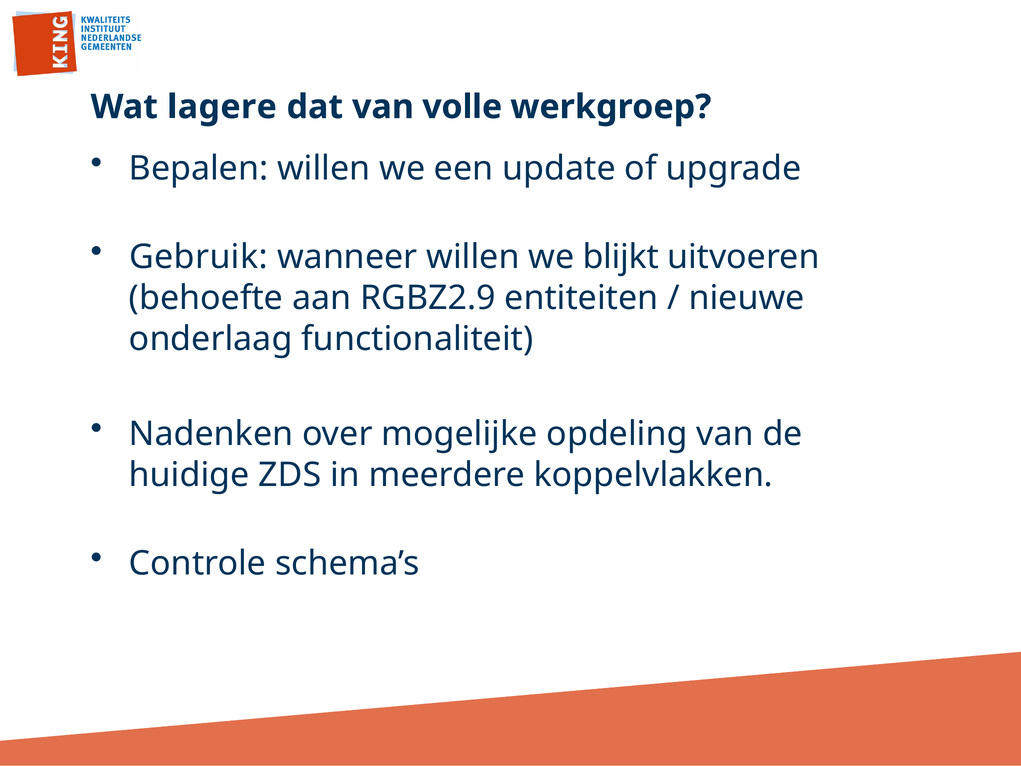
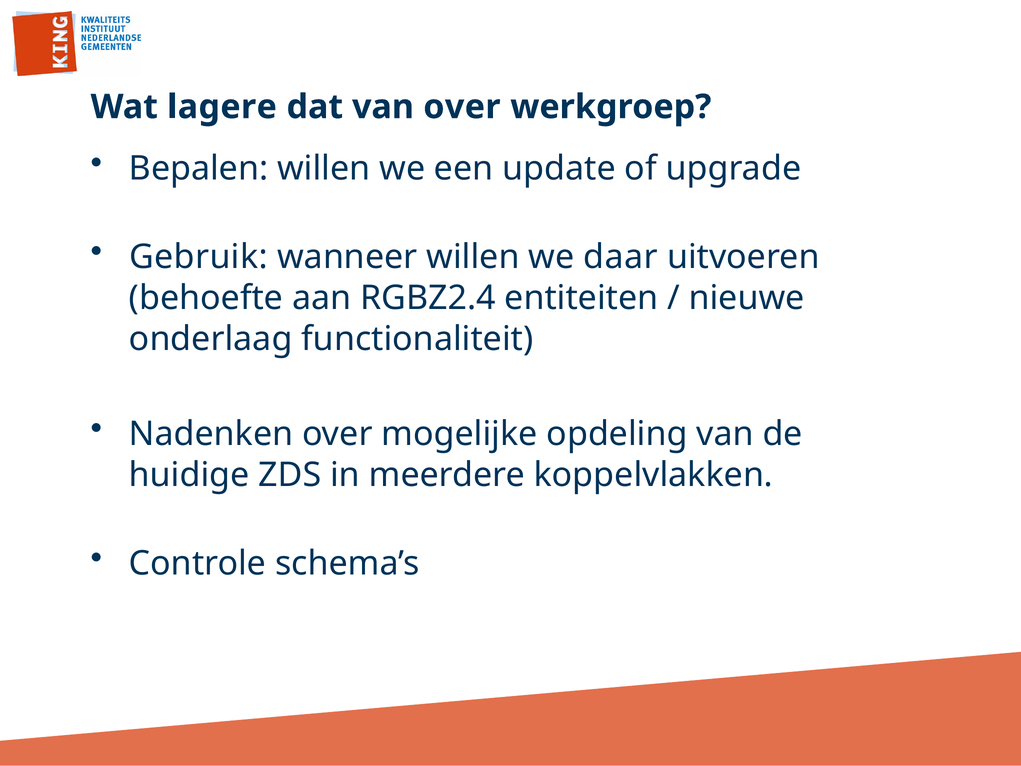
van volle: volle -> over (462, 107)
blijkt: blijkt -> daar (620, 257)
RGBZ2.9: RGBZ2.9 -> RGBZ2.4 (428, 298)
